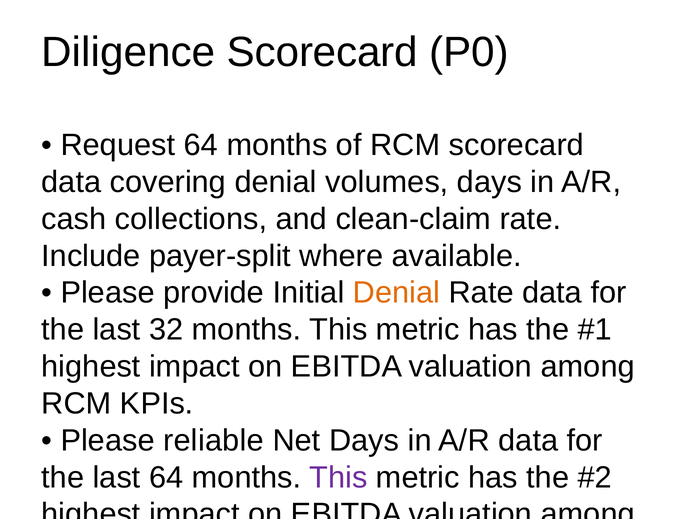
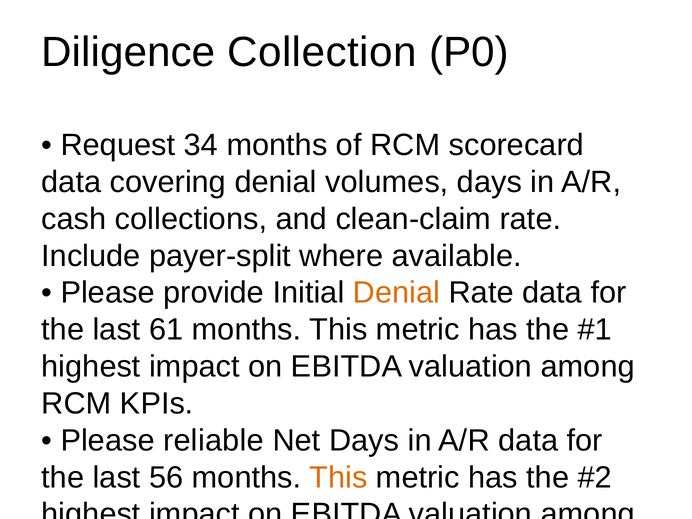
Diligence Scorecard: Scorecard -> Collection (322, 53)
Request 64: 64 -> 34 (201, 145)
32: 32 -> 61 (166, 330)
last 64: 64 -> 56 (166, 477)
This colour: purple -> orange (338, 477)
